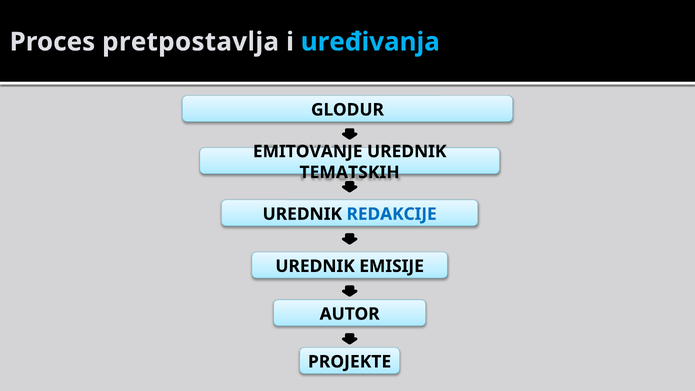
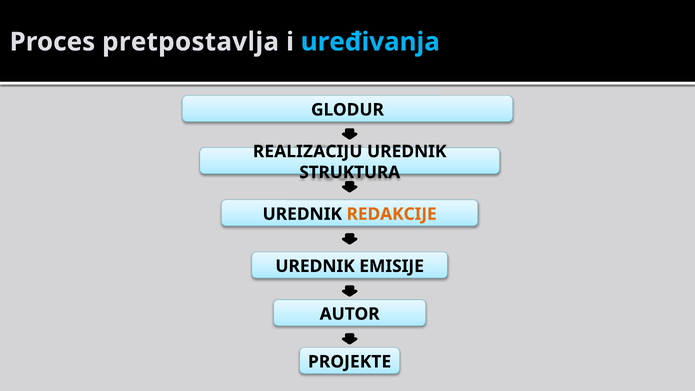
EMITOVANJE: EMITOVANJE -> REALIZACIJU (308, 151)
TEMATSKIH: TEMATSKIH -> STRUKTURA (350, 172)
REDAKCIJE colour: blue -> orange (392, 214)
